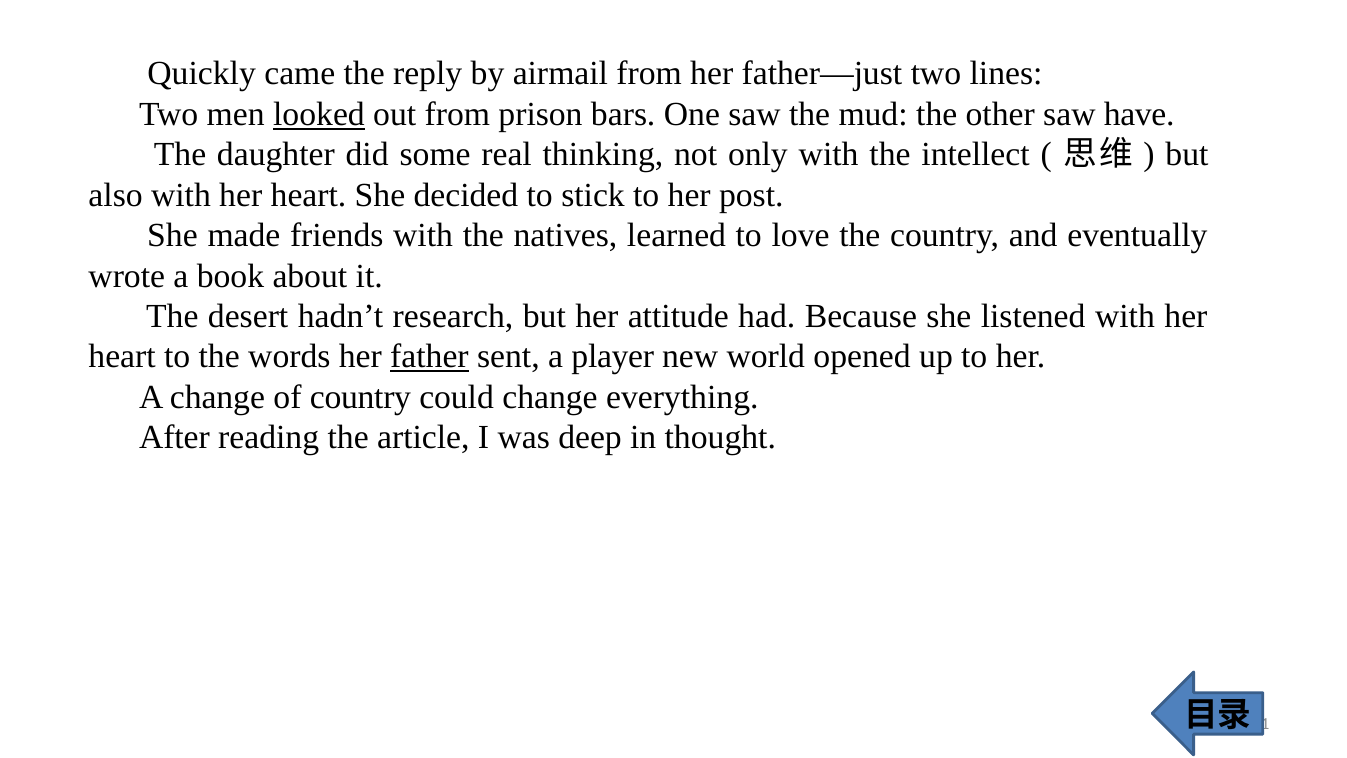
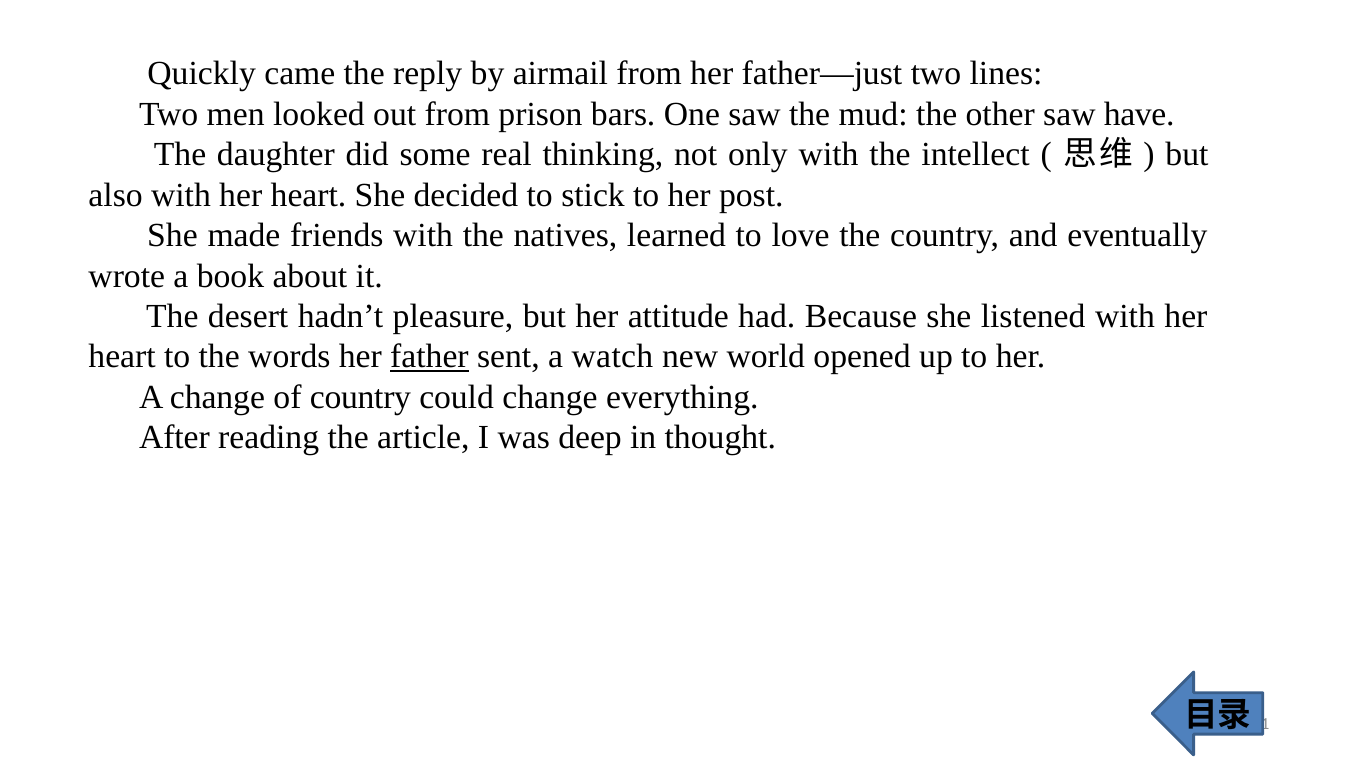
looked underline: present -> none (319, 114)
research: research -> pleasure (453, 316)
player: player -> watch (612, 357)
